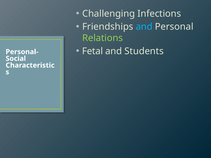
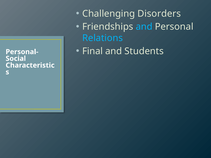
Infections: Infections -> Disorders (159, 14)
Relations colour: light green -> light blue (103, 38)
Fetal: Fetal -> Final (93, 51)
